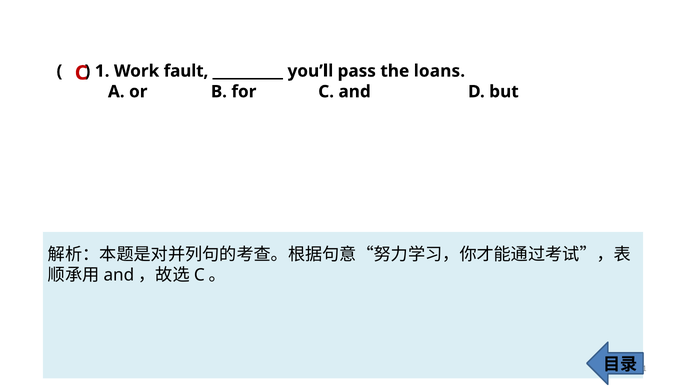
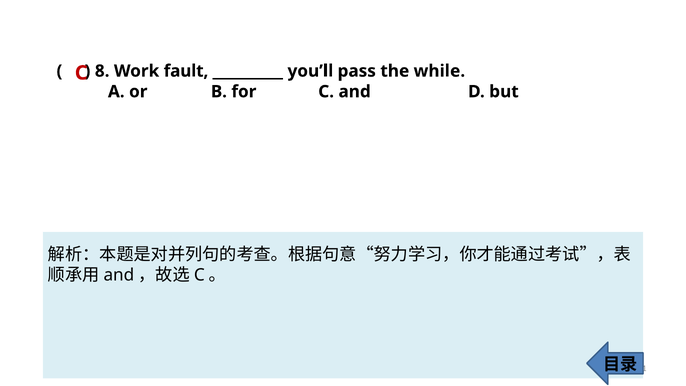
1: 1 -> 8 (102, 71)
loans: loans -> while (439, 71)
